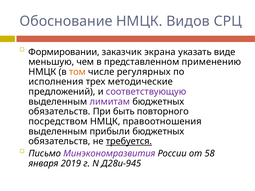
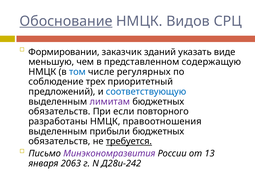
Обоснование underline: none -> present (66, 21)
экрана: экрана -> зданий (160, 52)
применению: применению -> содержащую (211, 62)
том colour: orange -> blue (77, 72)
исполнения: исполнения -> соблюдение (56, 82)
методические: методические -> приоритетный (140, 82)
соответствующую colour: purple -> blue (146, 92)
быть: быть -> если (124, 112)
посредством: посредством -> разработаны (58, 122)
58: 58 -> 13 (210, 154)
2019: 2019 -> 2063 (71, 164)
Д28и-945: Д28и-945 -> Д28и-242 (121, 164)
